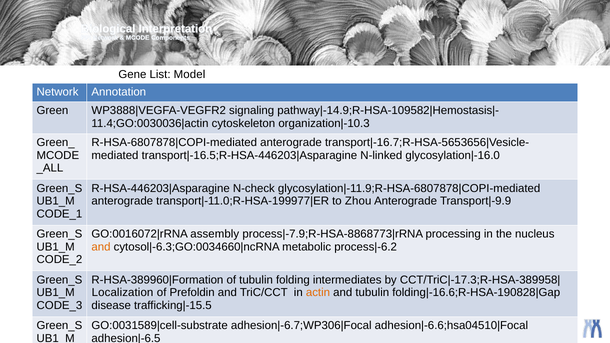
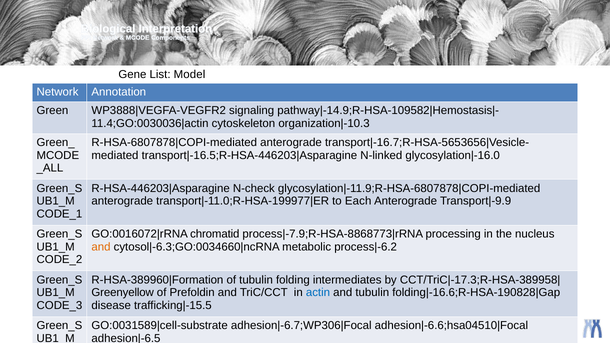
Zhou: Zhou -> Each (358, 201)
assembly: assembly -> chromatid (215, 234)
Localization: Localization -> Greenyellow (123, 293)
actin colour: orange -> blue (318, 293)
